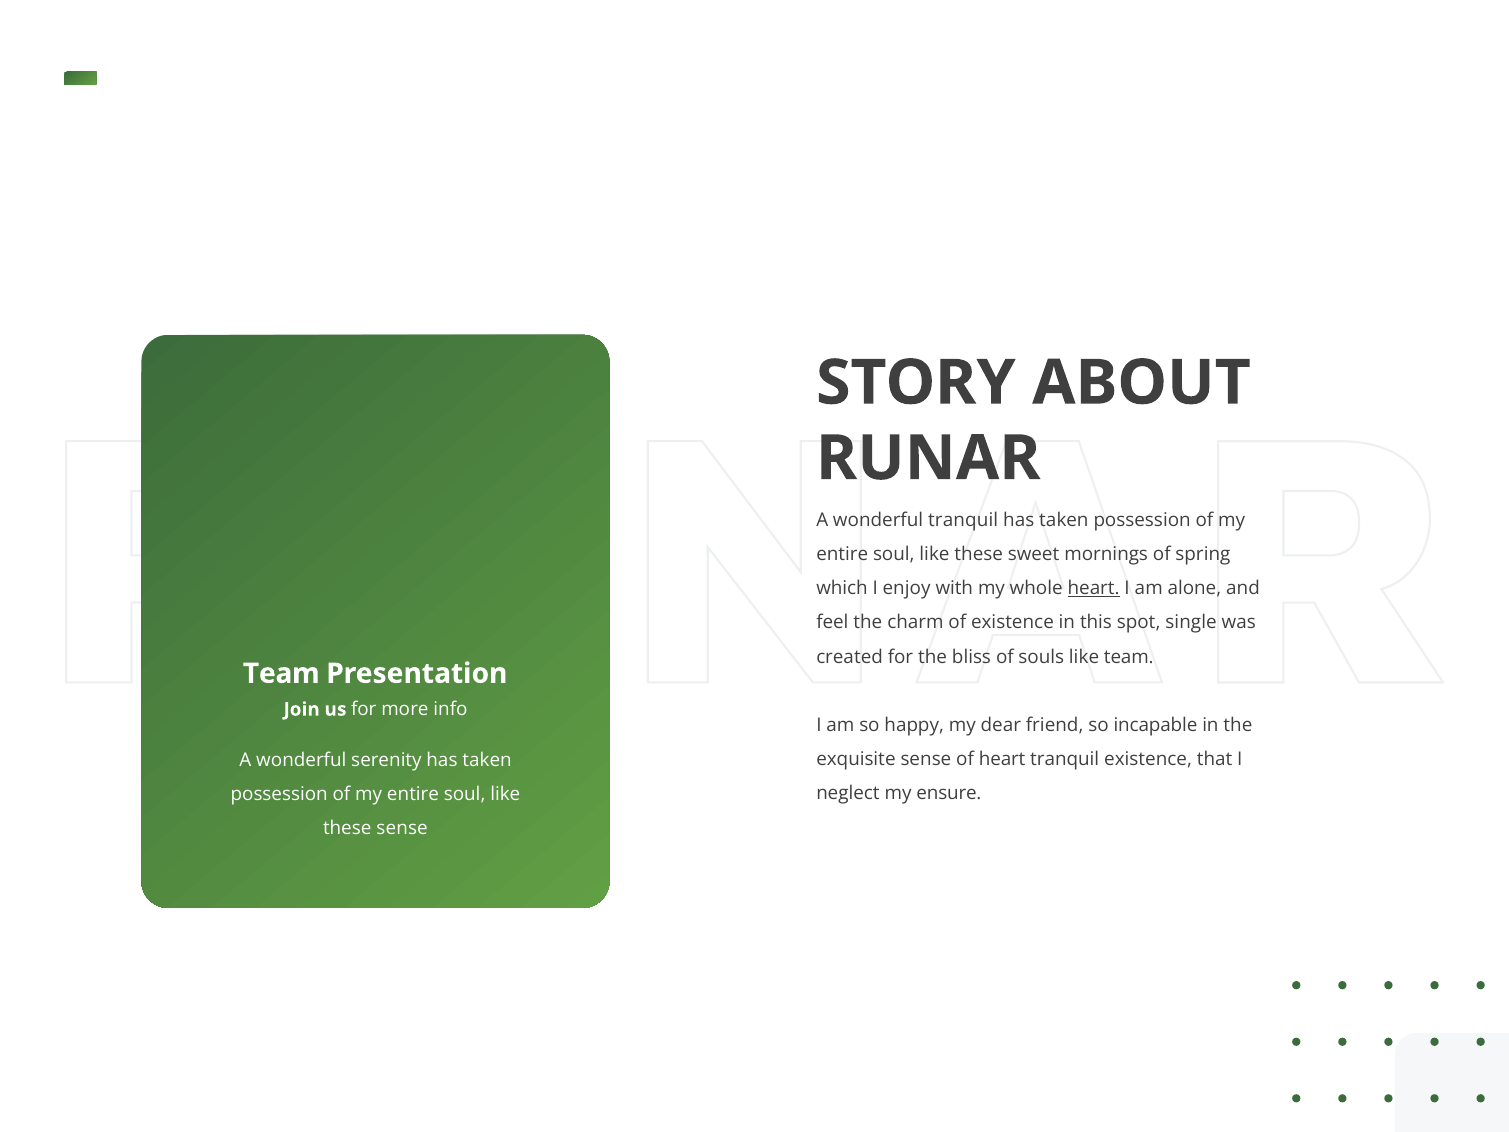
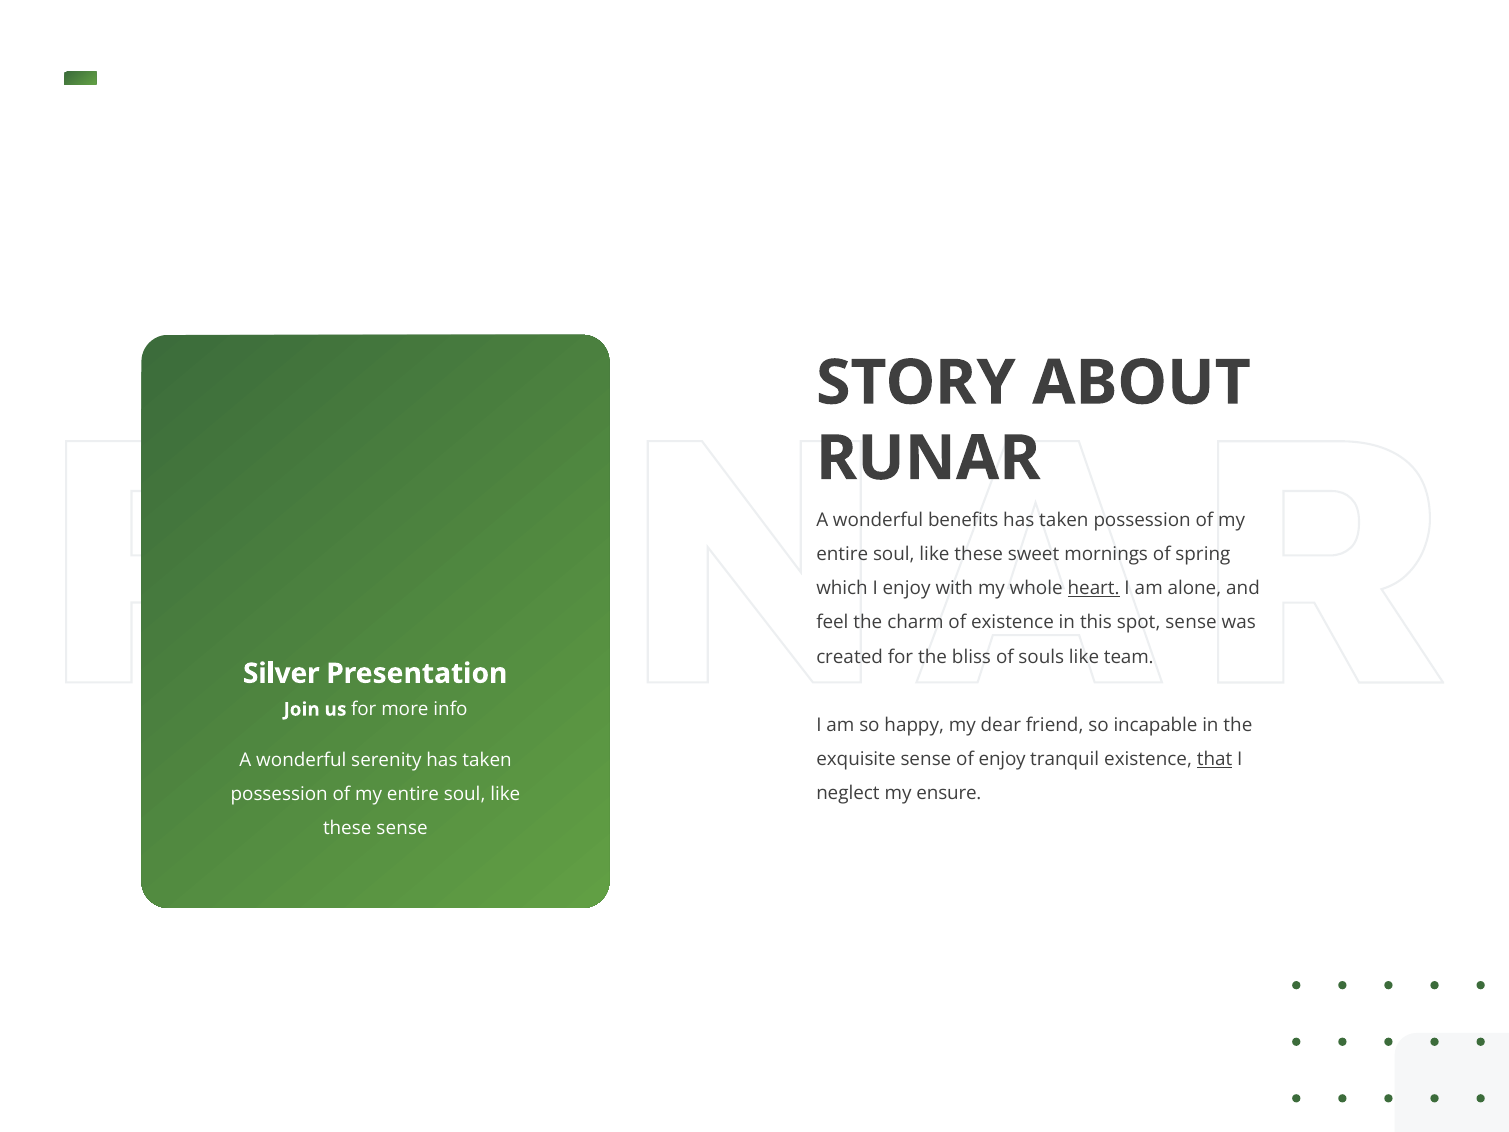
tranquil: tranquil -> benefits (963, 520)
spot single: single -> sense (1191, 623)
Team: Team -> Silver (281, 673)
of heart: heart -> enjoy (1002, 759)
that underline: none -> present (1215, 759)
